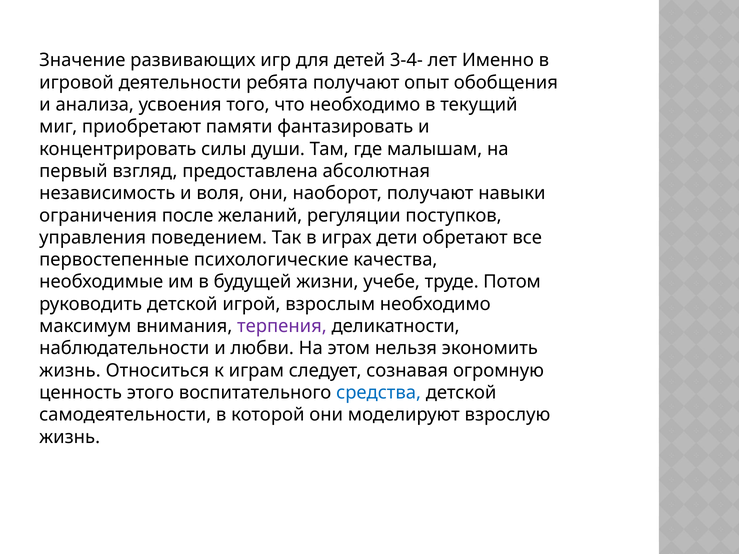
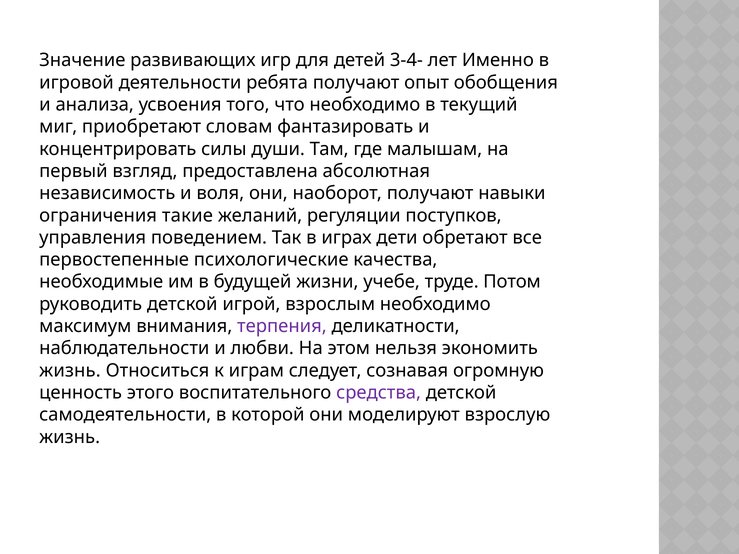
памяти: памяти -> словам (239, 127)
после: после -> такие (187, 216)
средства colour: blue -> purple (379, 393)
